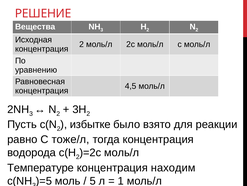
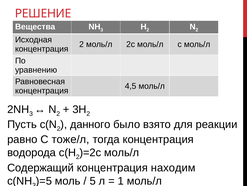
избытке: избытке -> данного (90, 124)
Температуре: Температуре -> Содержащий (41, 167)
